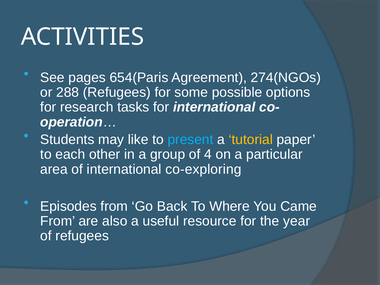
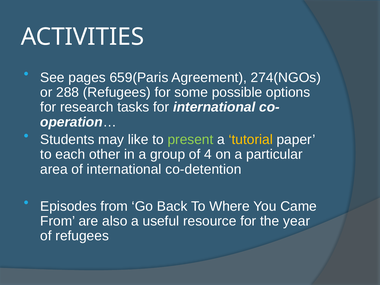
654(Paris: 654(Paris -> 659(Paris (139, 78)
present colour: light blue -> light green (190, 140)
co-exploring: co-exploring -> co-detention (203, 169)
